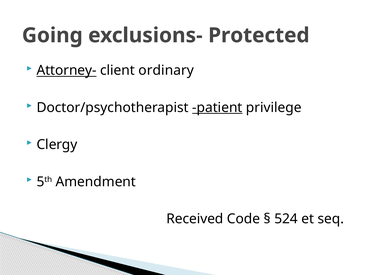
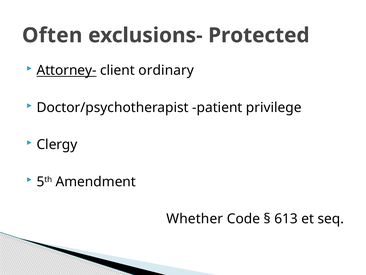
Going: Going -> Often (52, 35)
patient underline: present -> none (217, 107)
Received: Received -> Whether (195, 218)
524: 524 -> 613 (286, 218)
